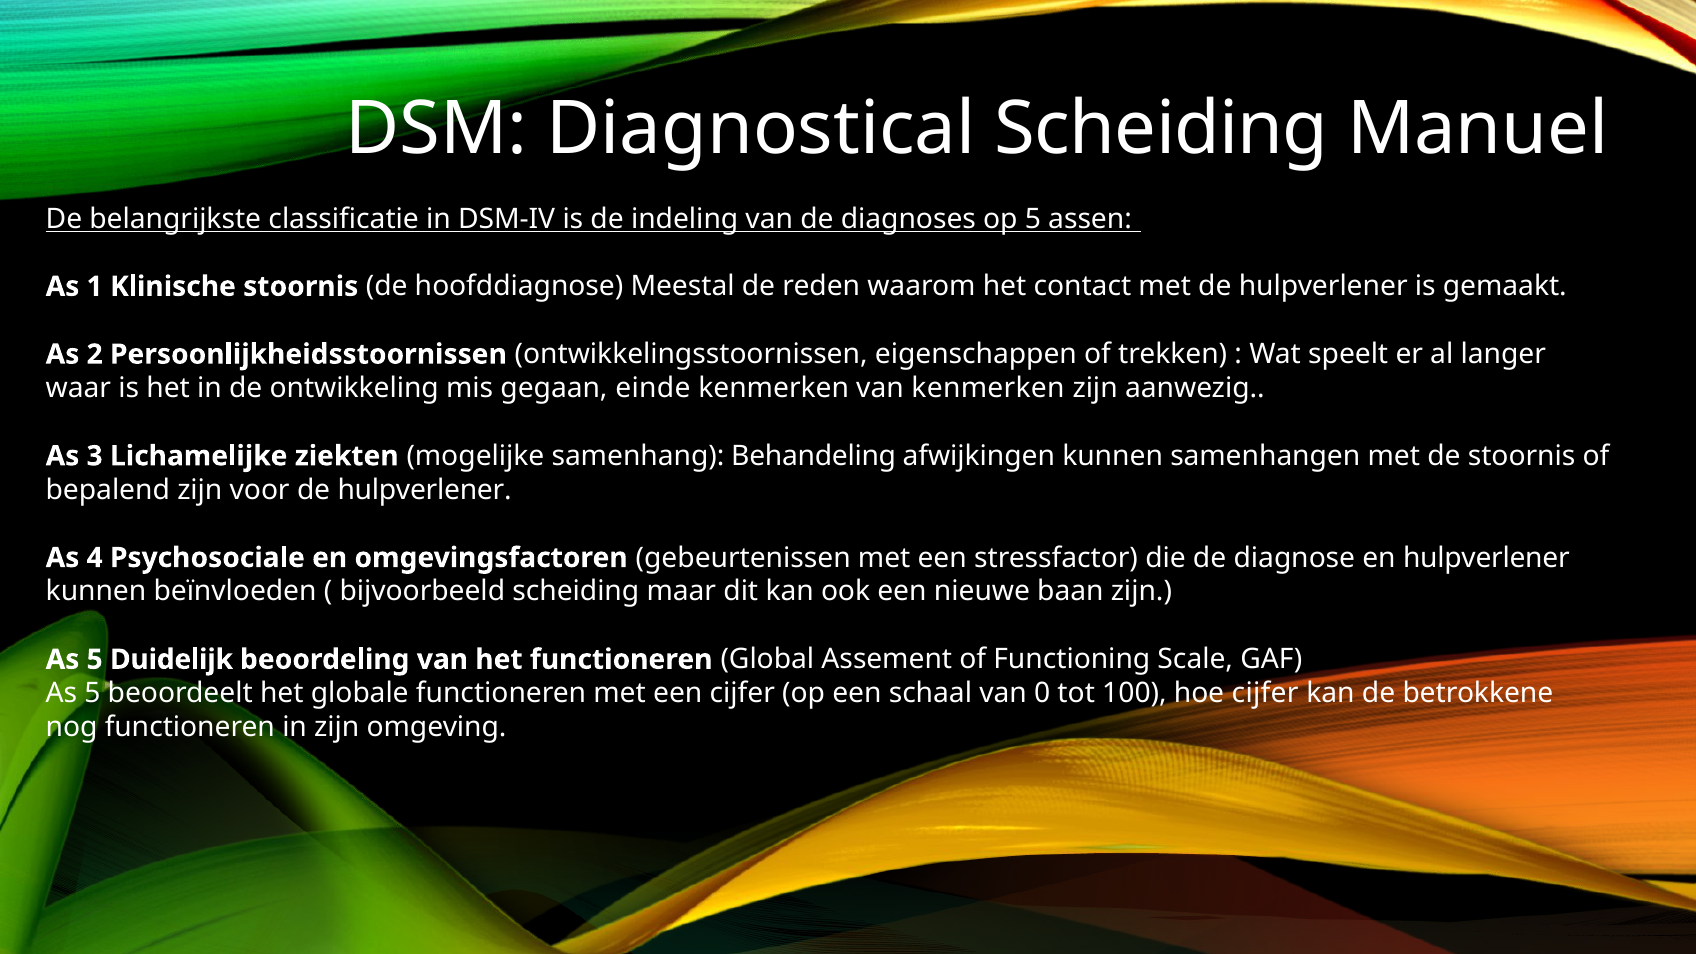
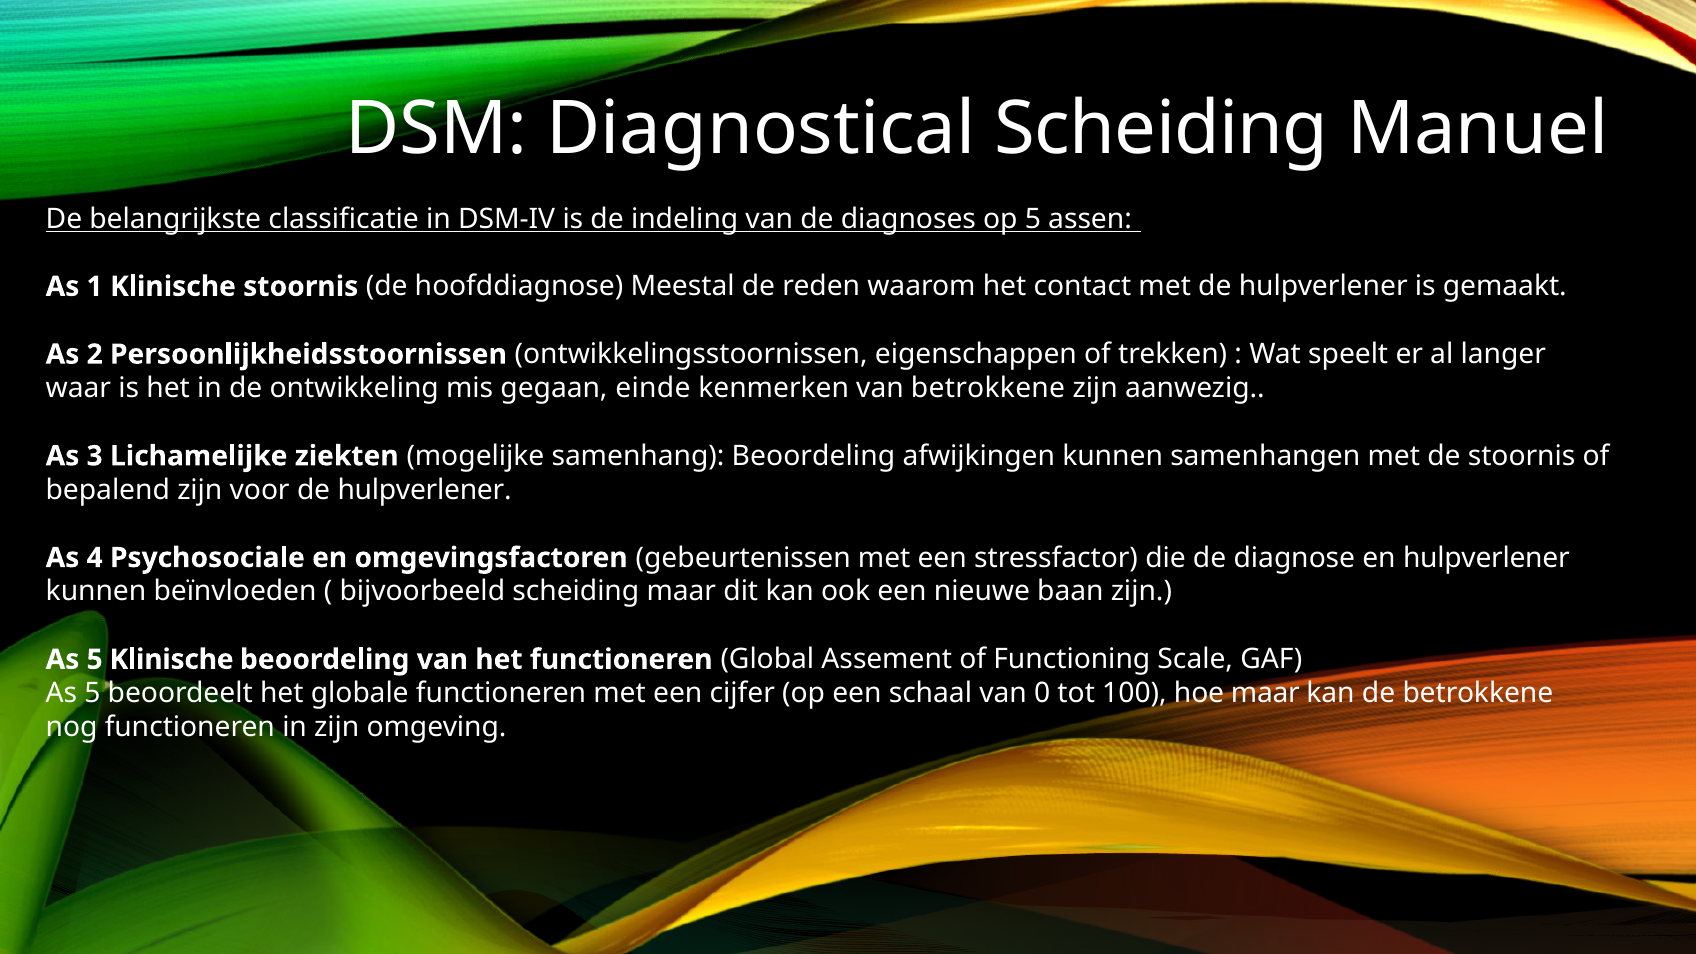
van kenmerken: kenmerken -> betrokkene (988, 388)
samenhang Behandeling: Behandeling -> Beoordeling (813, 456)
5 Duidelijk: Duidelijk -> Klinische (172, 659)
hoe cijfer: cijfer -> maar (1265, 693)
